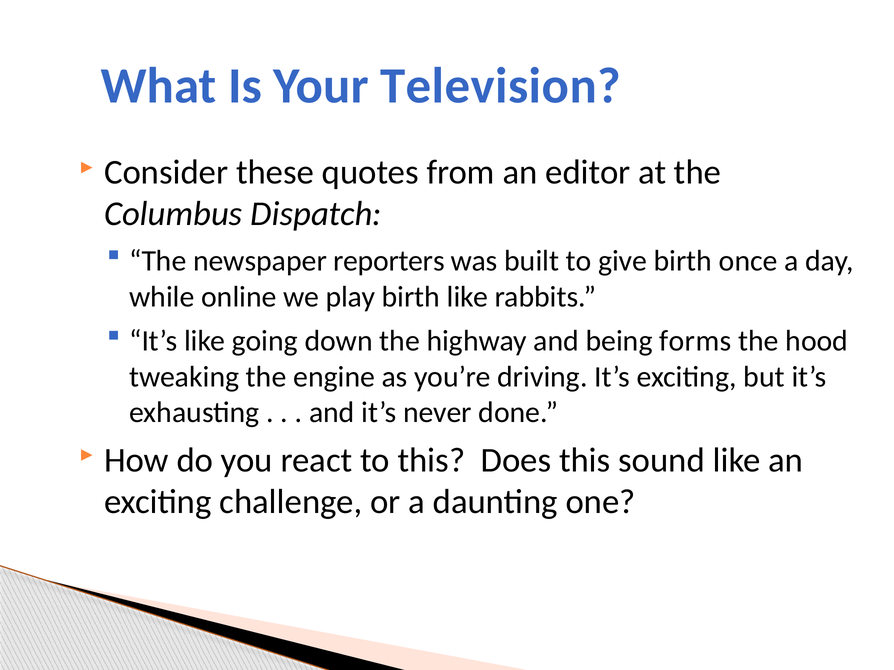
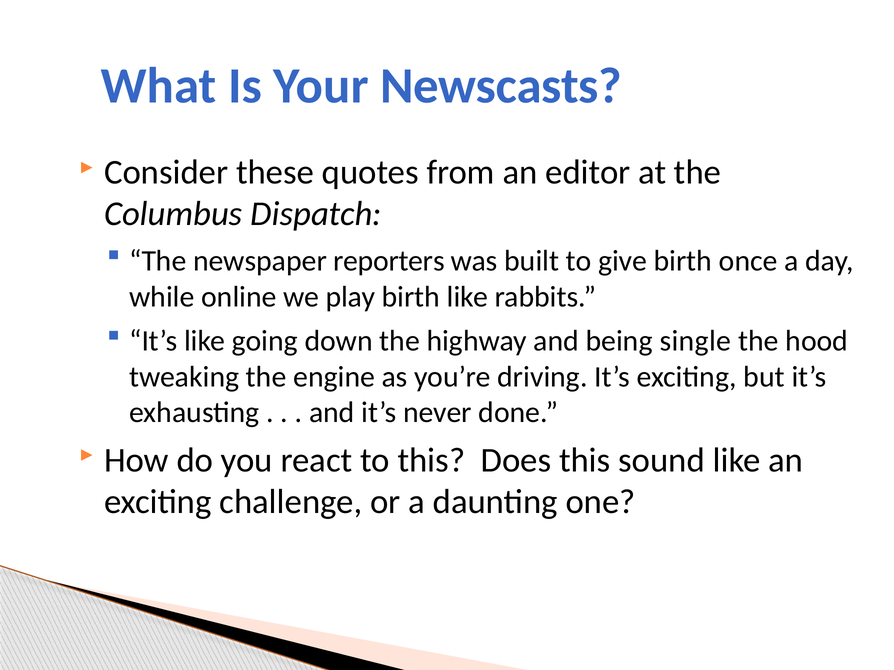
Television: Television -> Newscasts (501, 86)
forms: forms -> single (695, 341)
